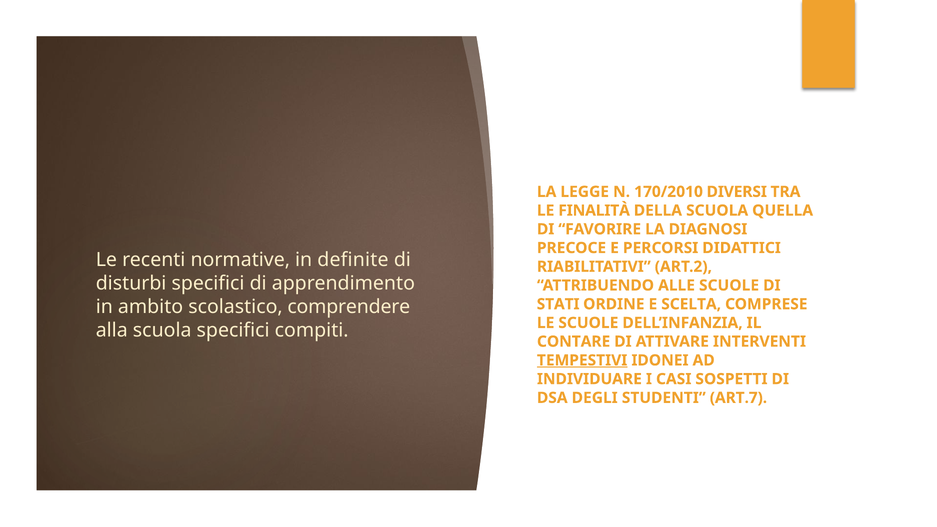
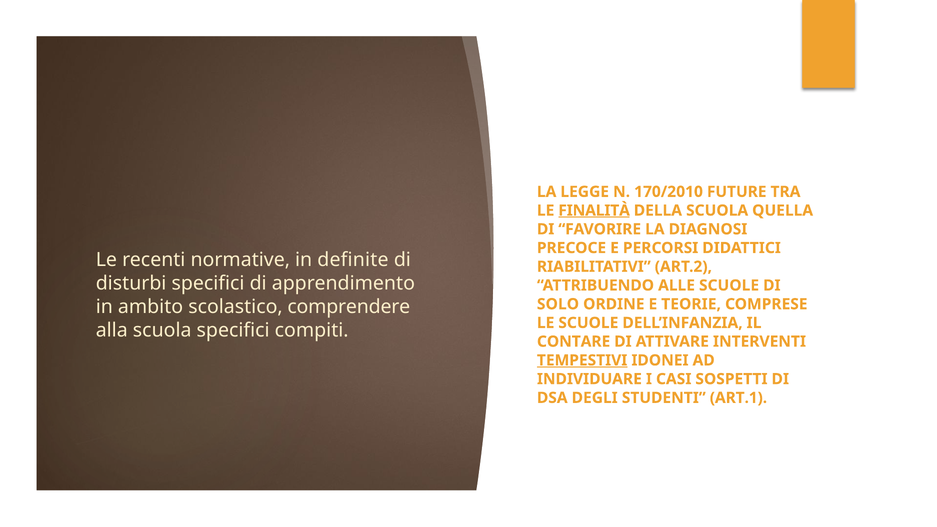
DIVERSI: DIVERSI -> FUTURE (737, 192)
FINALITÀ underline: none -> present (594, 211)
STATI: STATI -> SOLO (558, 304)
SCELTA: SCELTA -> TEORIE (691, 304)
ART.7: ART.7 -> ART.1 (738, 398)
